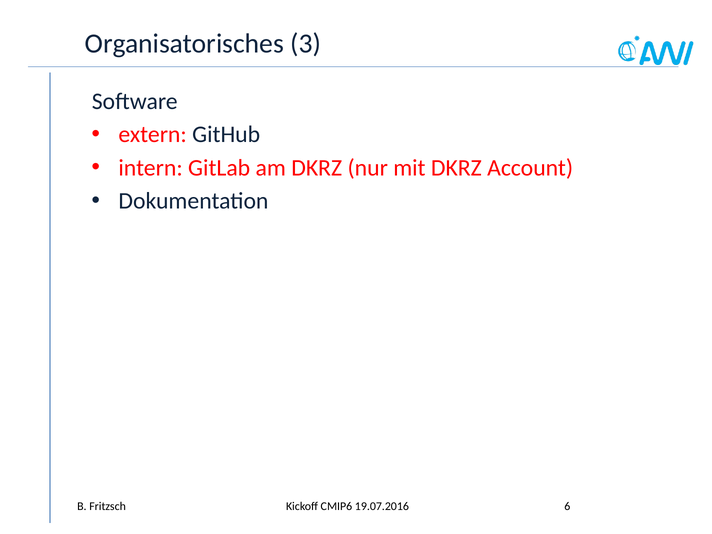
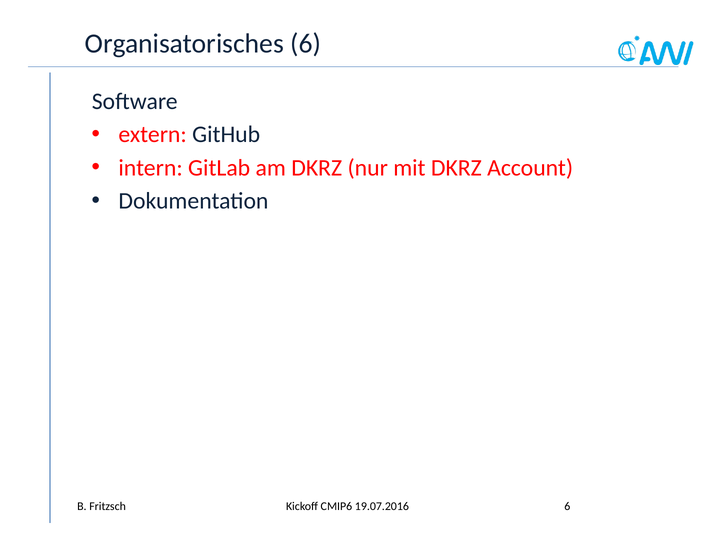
Organisatorisches 3: 3 -> 6 (306, 44)
